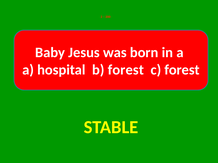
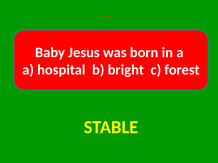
b forest: forest -> bright (126, 70)
